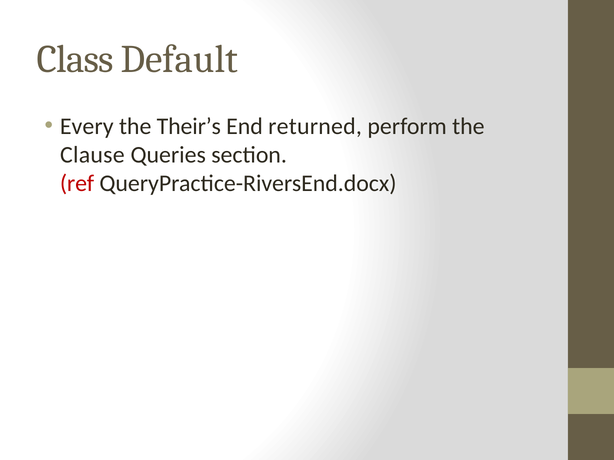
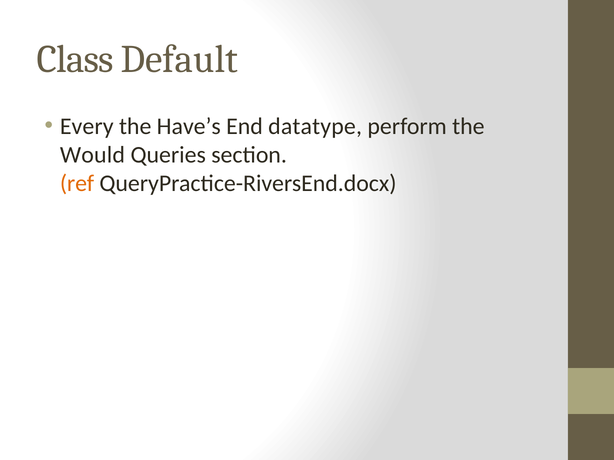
Their’s: Their’s -> Have’s (189, 126)
returned: returned -> datatype (315, 126)
Clause: Clause -> Would (92, 155)
ref colour: red -> orange (77, 184)
